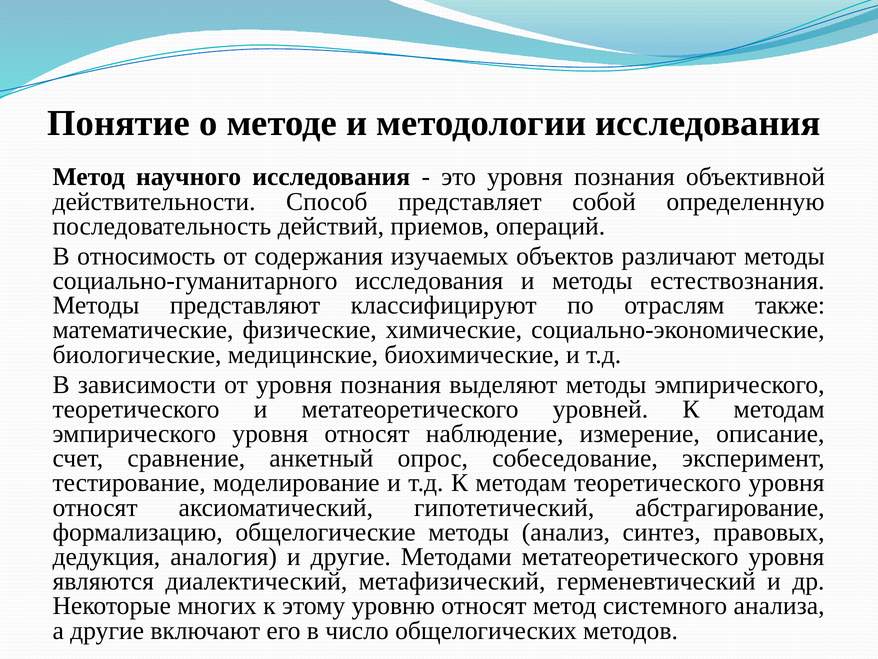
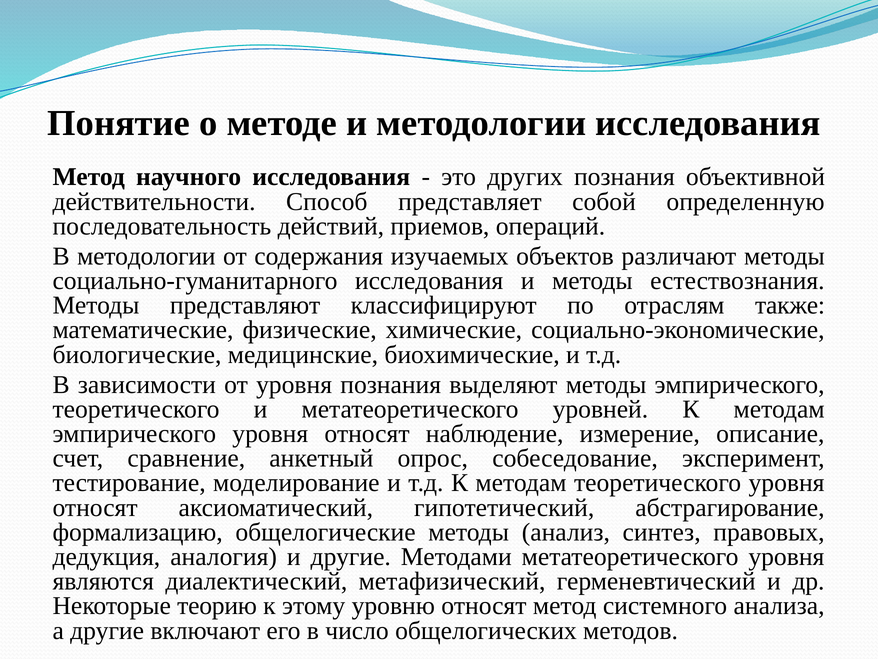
это уровня: уровня -> других (525, 177)
В относимость: относимость -> методологии (146, 256)
многих: многих -> теорию (217, 606)
